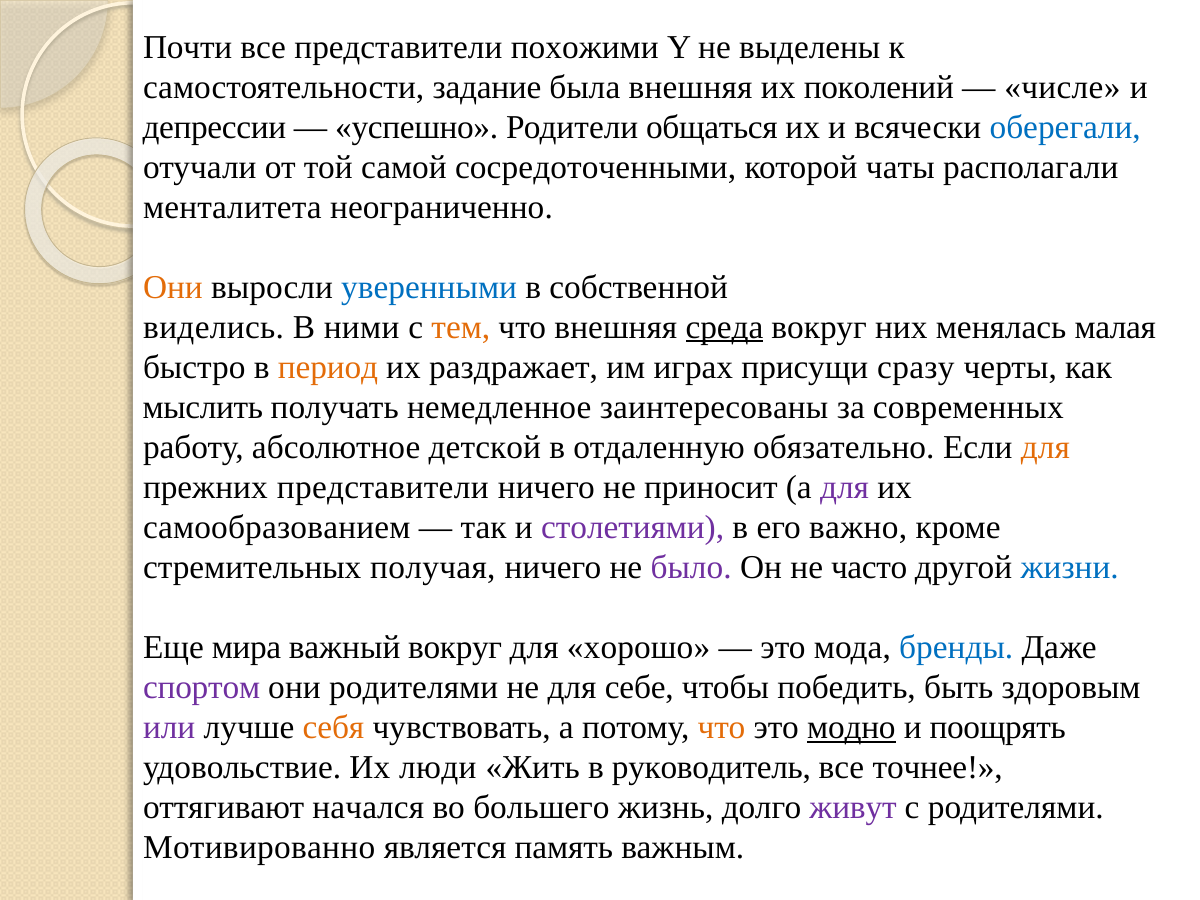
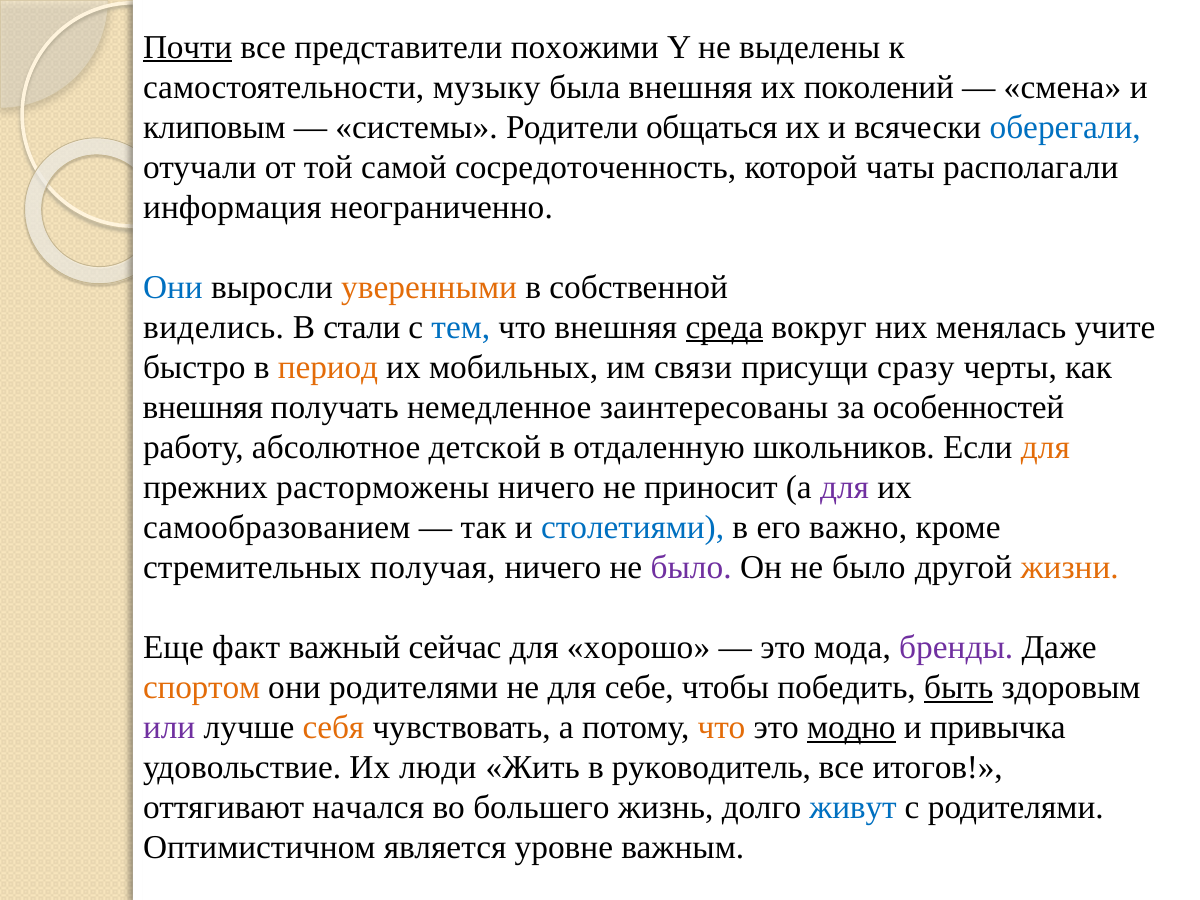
Почти underline: none -> present (188, 47)
задание: задание -> музыку (487, 87)
числе: числе -> смена (1062, 87)
депрессии: депрессии -> клиповым (214, 127)
успешно: успешно -> системы (416, 127)
сосредоточенными: сосредоточенными -> сосредоточенность (596, 167)
менталитета: менталитета -> информация (232, 207)
Они colour: orange -> blue (173, 287)
уверенными colour: blue -> orange (429, 287)
ними: ними -> стали (362, 327)
тем colour: orange -> blue (461, 327)
малая: малая -> учите (1115, 327)
раздражает: раздражает -> мобильных (514, 367)
играх: играх -> связи (693, 367)
мыслить: мыслить -> внешняя (203, 407)
современных: современных -> особенностей (969, 407)
обязательно: обязательно -> школьников (844, 447)
прежних представители: представители -> расторможены (383, 487)
столетиями colour: purple -> blue (633, 527)
Он не часто: часто -> было (869, 567)
жизни colour: blue -> orange (1070, 567)
мира: мира -> факт (246, 647)
важный вокруг: вокруг -> сейчас (455, 647)
бренды colour: blue -> purple (956, 647)
спортом colour: purple -> orange (202, 687)
быть underline: none -> present (959, 687)
поощрять: поощрять -> привычка (998, 727)
точнее: точнее -> итогов (938, 767)
живут colour: purple -> blue (853, 807)
Мотивированно: Мотивированно -> Оптимистичном (259, 847)
память: память -> уровне (564, 847)
